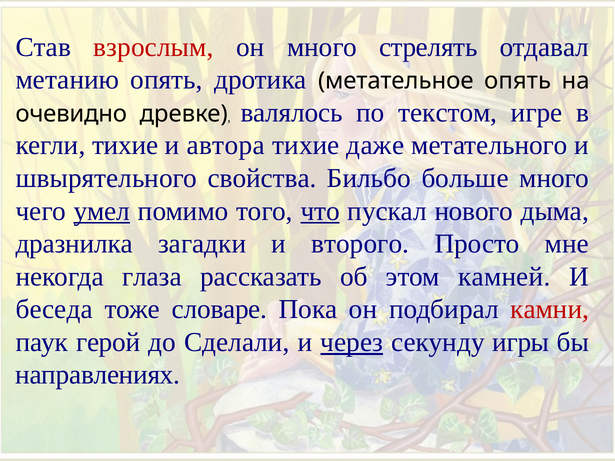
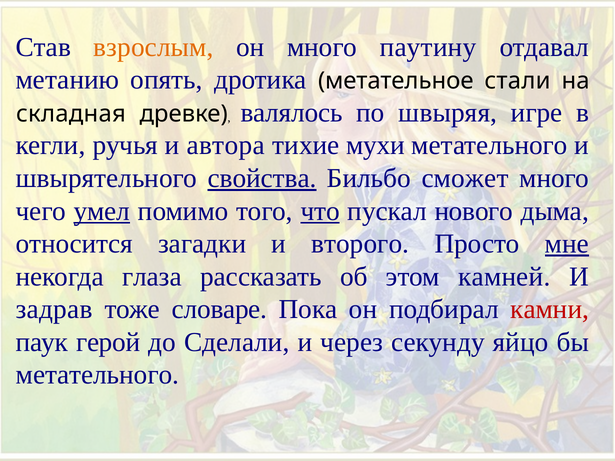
взрослым colour: red -> orange (153, 47)
стрелять: стрелять -> паутину (428, 47)
метательное опять: опять -> стали (517, 81)
очевидно: очевидно -> складная (71, 114)
текстом: текстом -> швыряя (448, 113)
кегли тихие: тихие -> ручья (125, 146)
даже: даже -> мухи (376, 146)
свойства underline: none -> present (262, 178)
больше: больше -> сможет (465, 178)
дразнилка: дразнилка -> относится (74, 244)
мне underline: none -> present (567, 244)
беседа: беседа -> задрав (54, 310)
через underline: present -> none (352, 342)
игры: игры -> яйцо (521, 342)
направлениях: направлениях -> метательного (98, 375)
